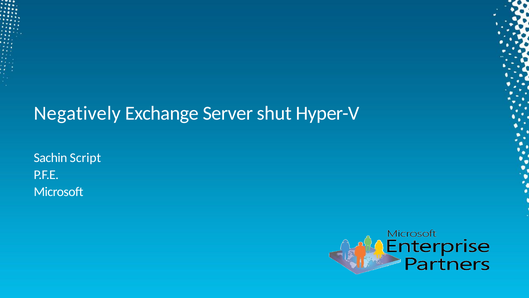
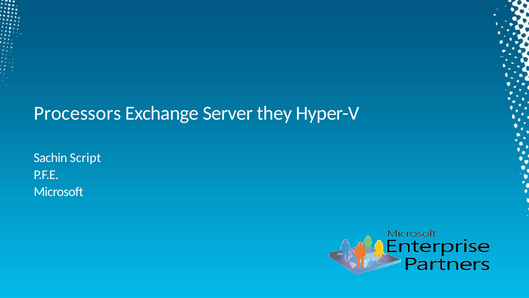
Negatively: Negatively -> Processors (77, 113)
shut: shut -> they (274, 113)
